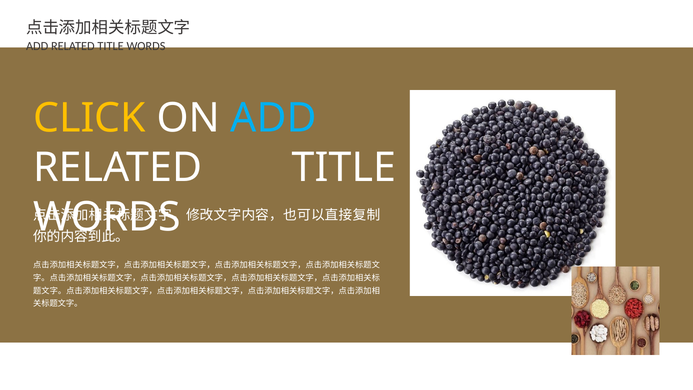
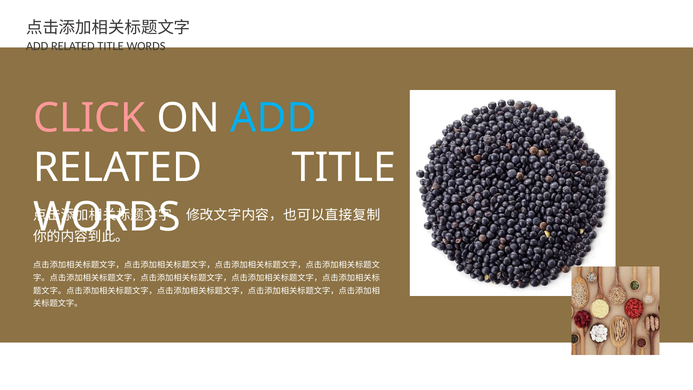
CLICK colour: yellow -> pink (89, 118)
